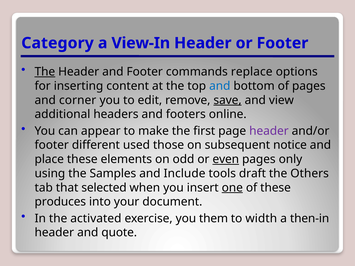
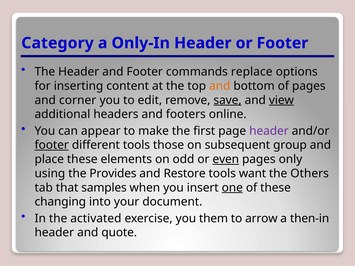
View-In: View-In -> Only-In (141, 43)
The underline: present -> none (45, 72)
and colour: blue -> orange (220, 86)
view underline: none -> present (281, 100)
footer underline: none -> present (52, 145)
different used: used -> tools (136, 145)
notice: notice -> group (290, 145)
Samples: Samples -> Provides (113, 174)
Include: Include -> Restore (185, 174)
draft: draft -> want (253, 174)
selected: selected -> samples (104, 188)
produces: produces -> changing (60, 202)
width: width -> arrow (261, 219)
